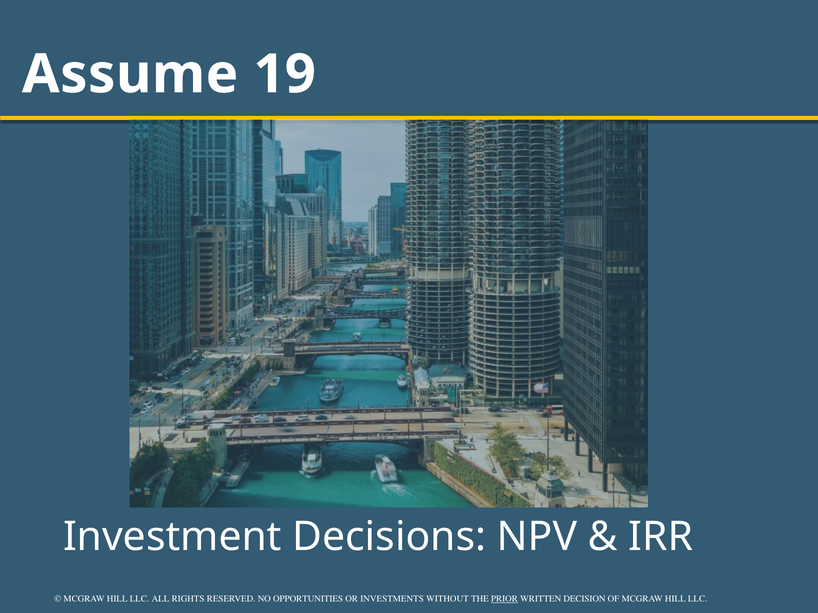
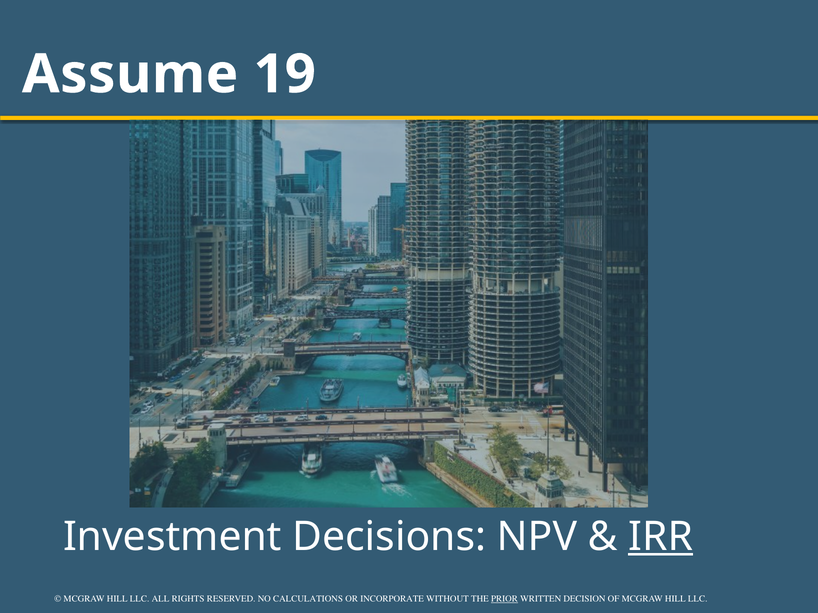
IRR underline: none -> present (661, 537)
OPPORTUNITIES: OPPORTUNITIES -> CALCULATIONS (308, 599)
INVESTMENTS: INVESTMENTS -> INCORPORATE (392, 599)
